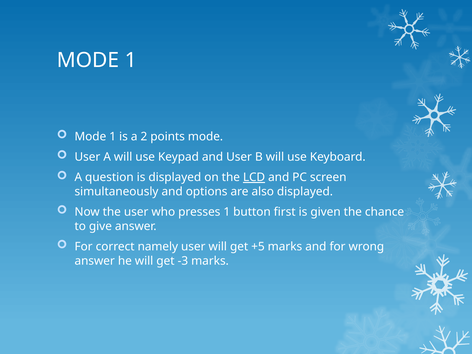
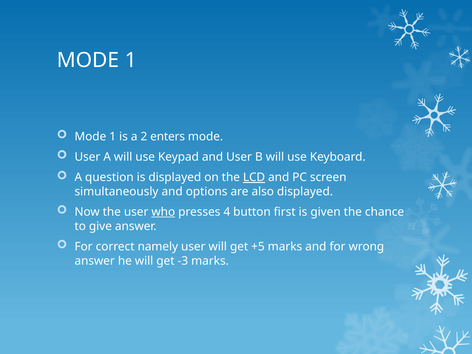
points: points -> enters (168, 136)
who underline: none -> present (163, 212)
presses 1: 1 -> 4 (227, 212)
